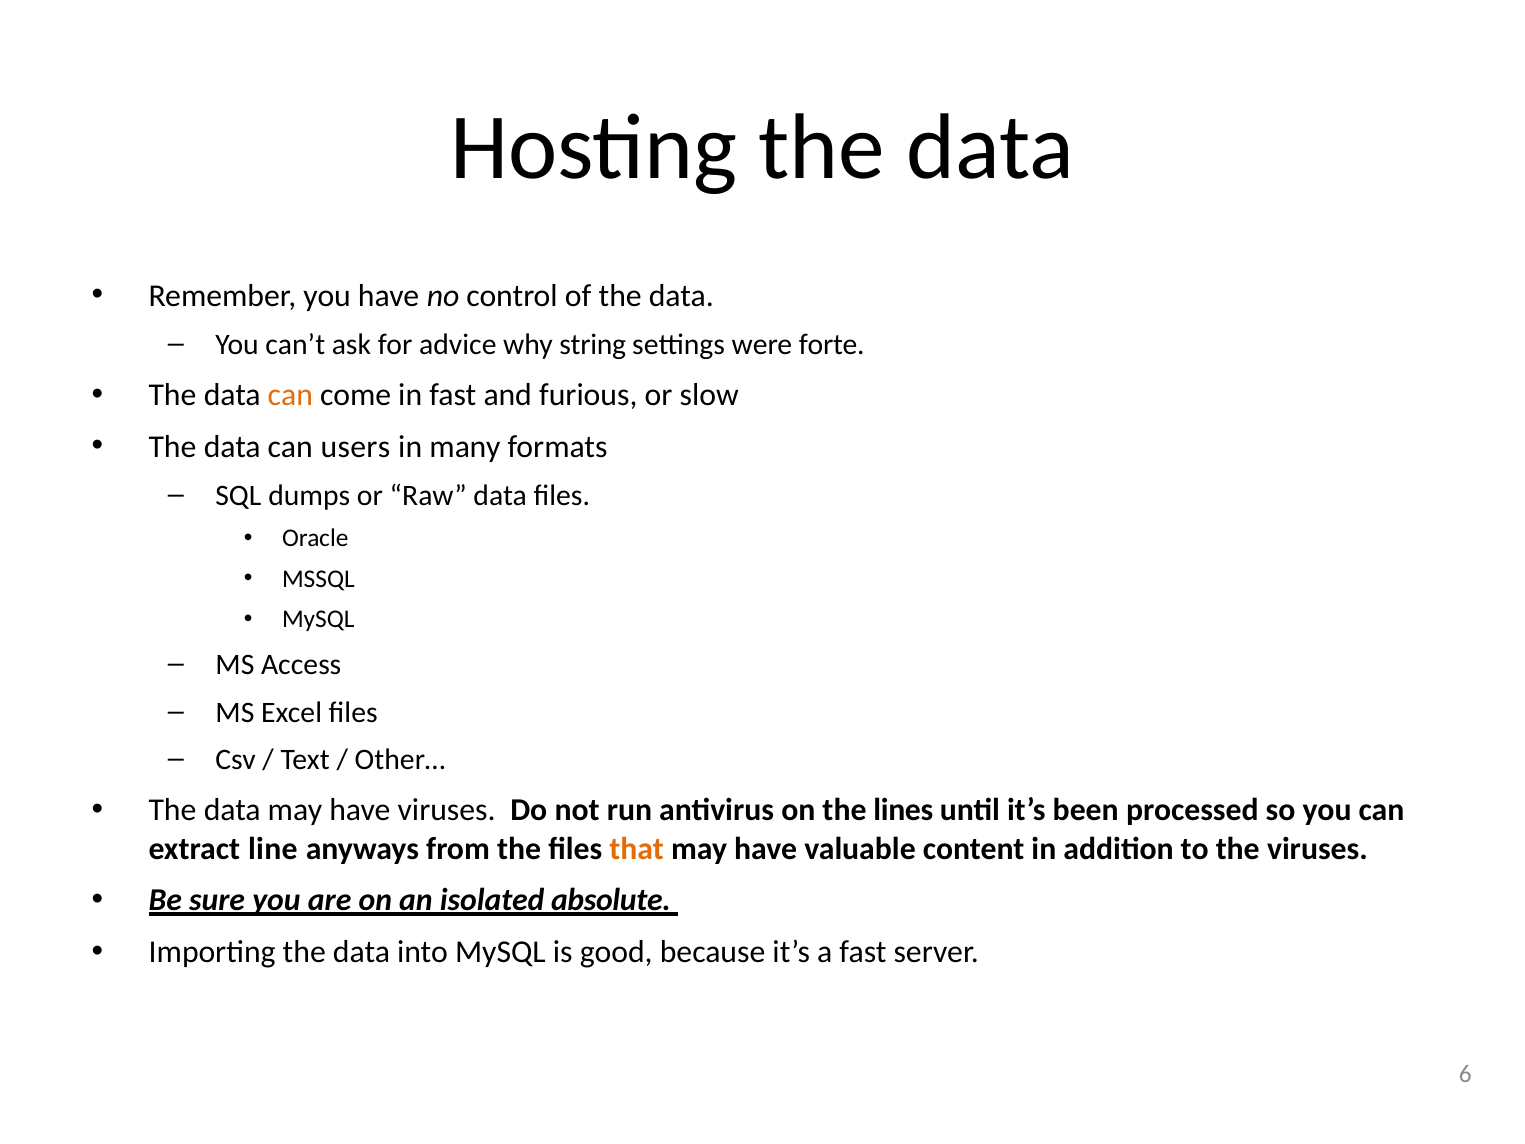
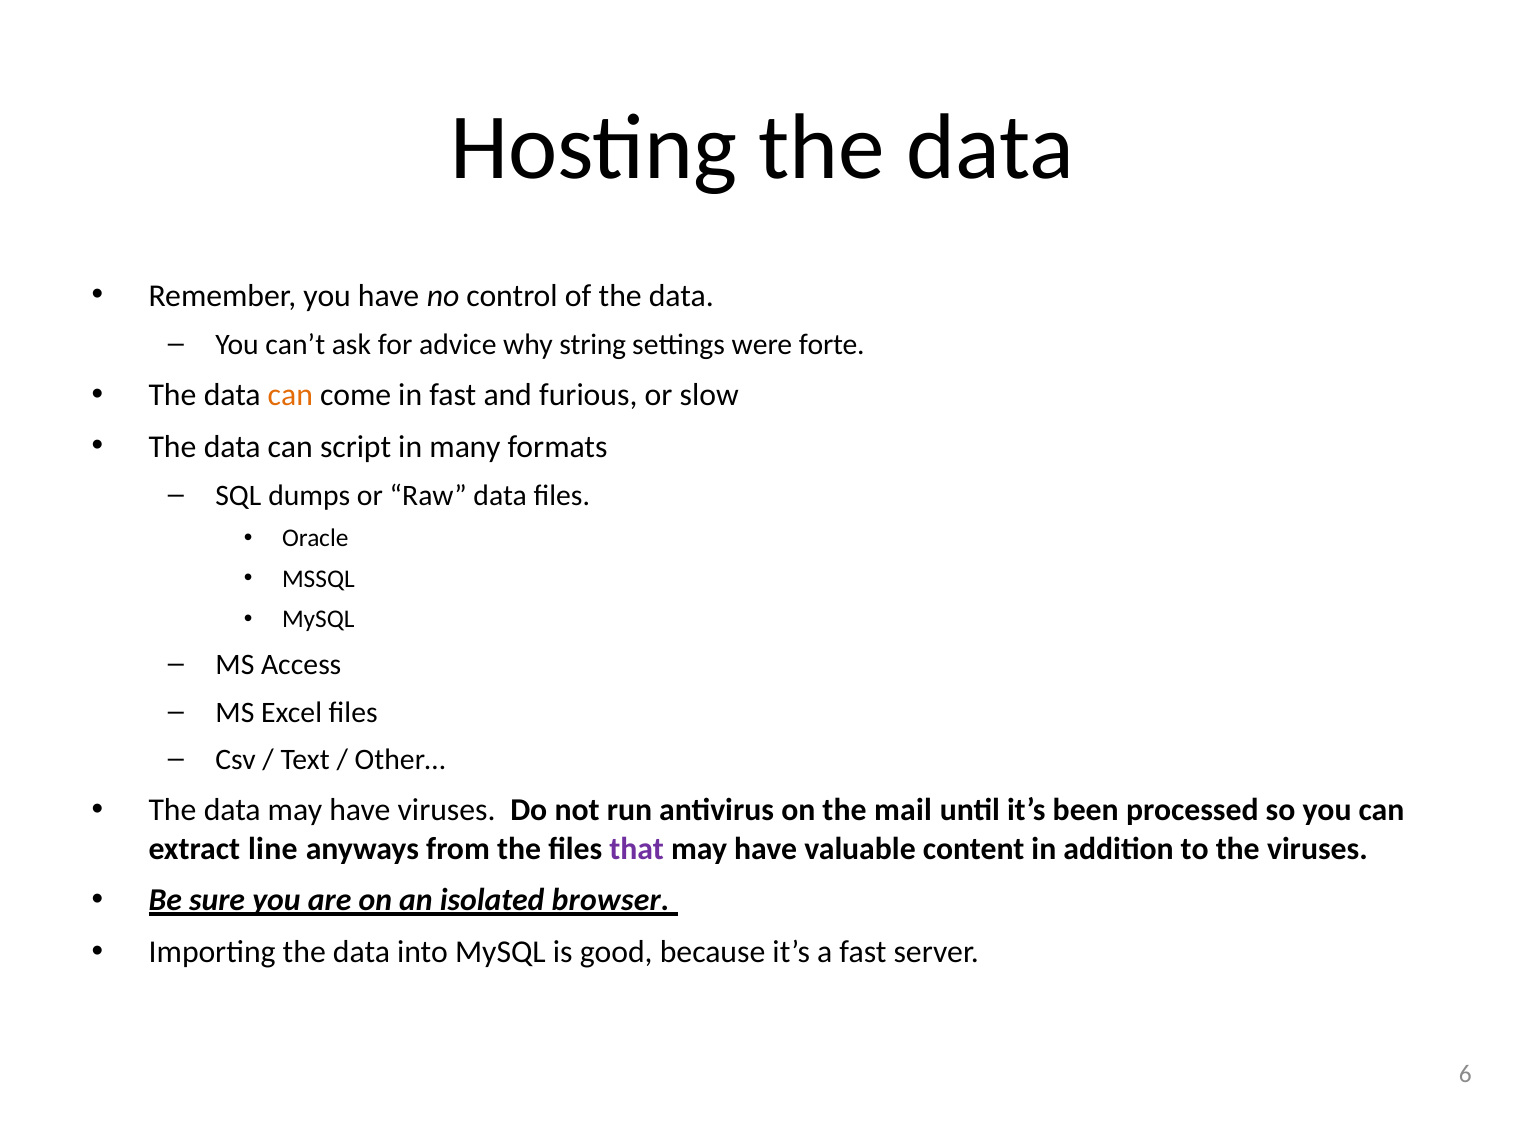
users: users -> script (356, 447)
lines: lines -> mail (903, 810)
that colour: orange -> purple (637, 848)
absolute: absolute -> browser (611, 900)
